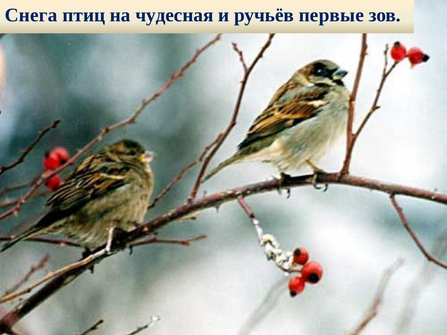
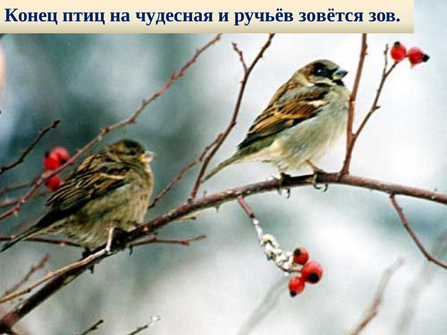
Снега: Снега -> Конец (31, 15)
первые: первые -> зовётся (331, 15)
